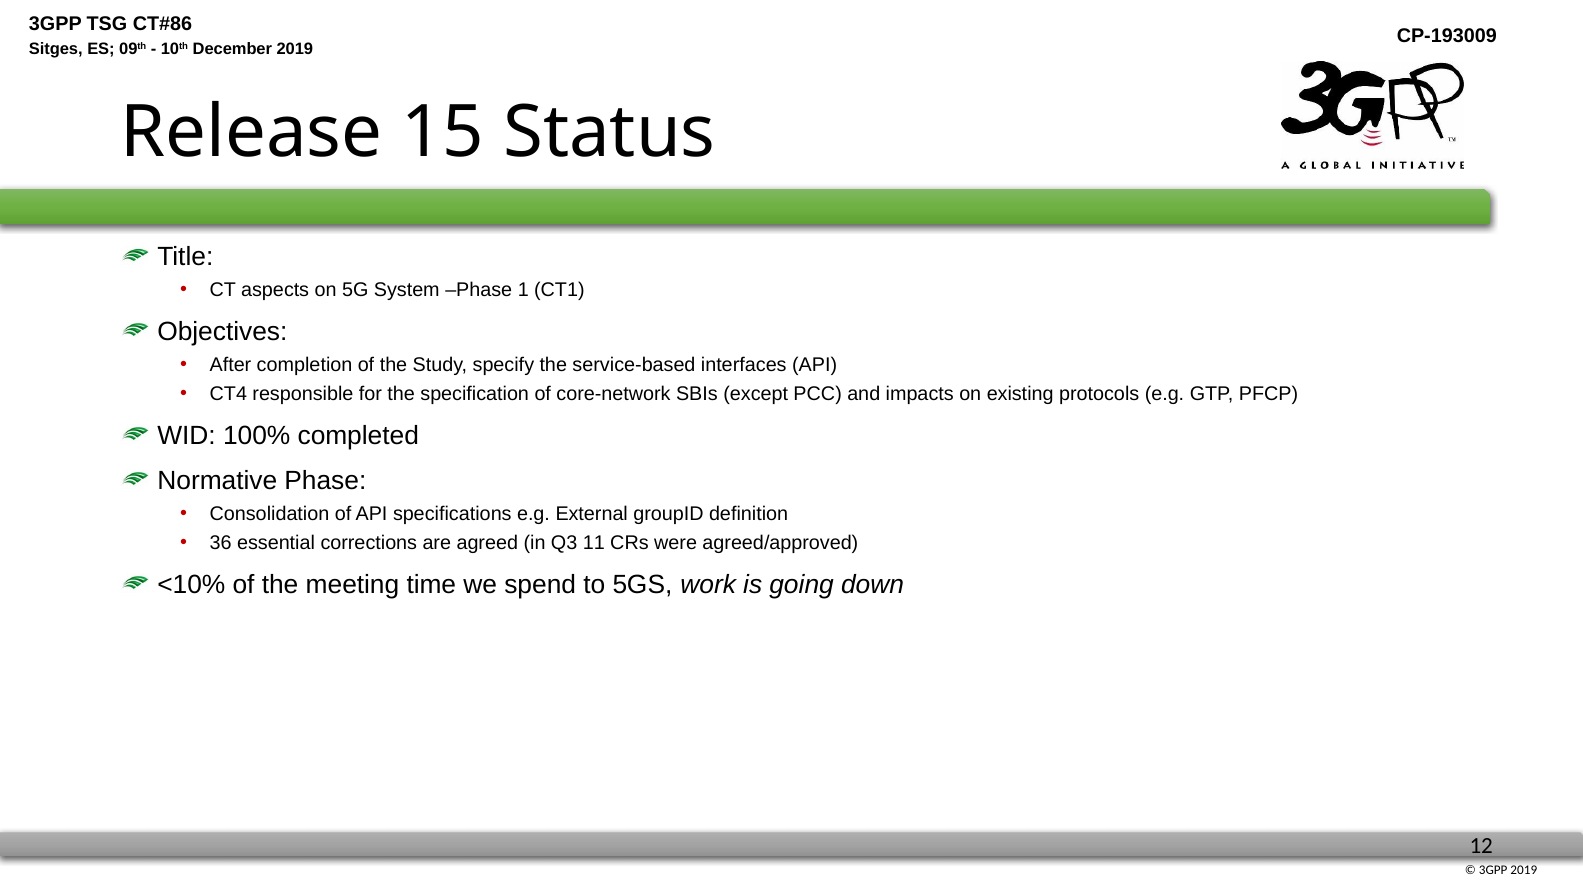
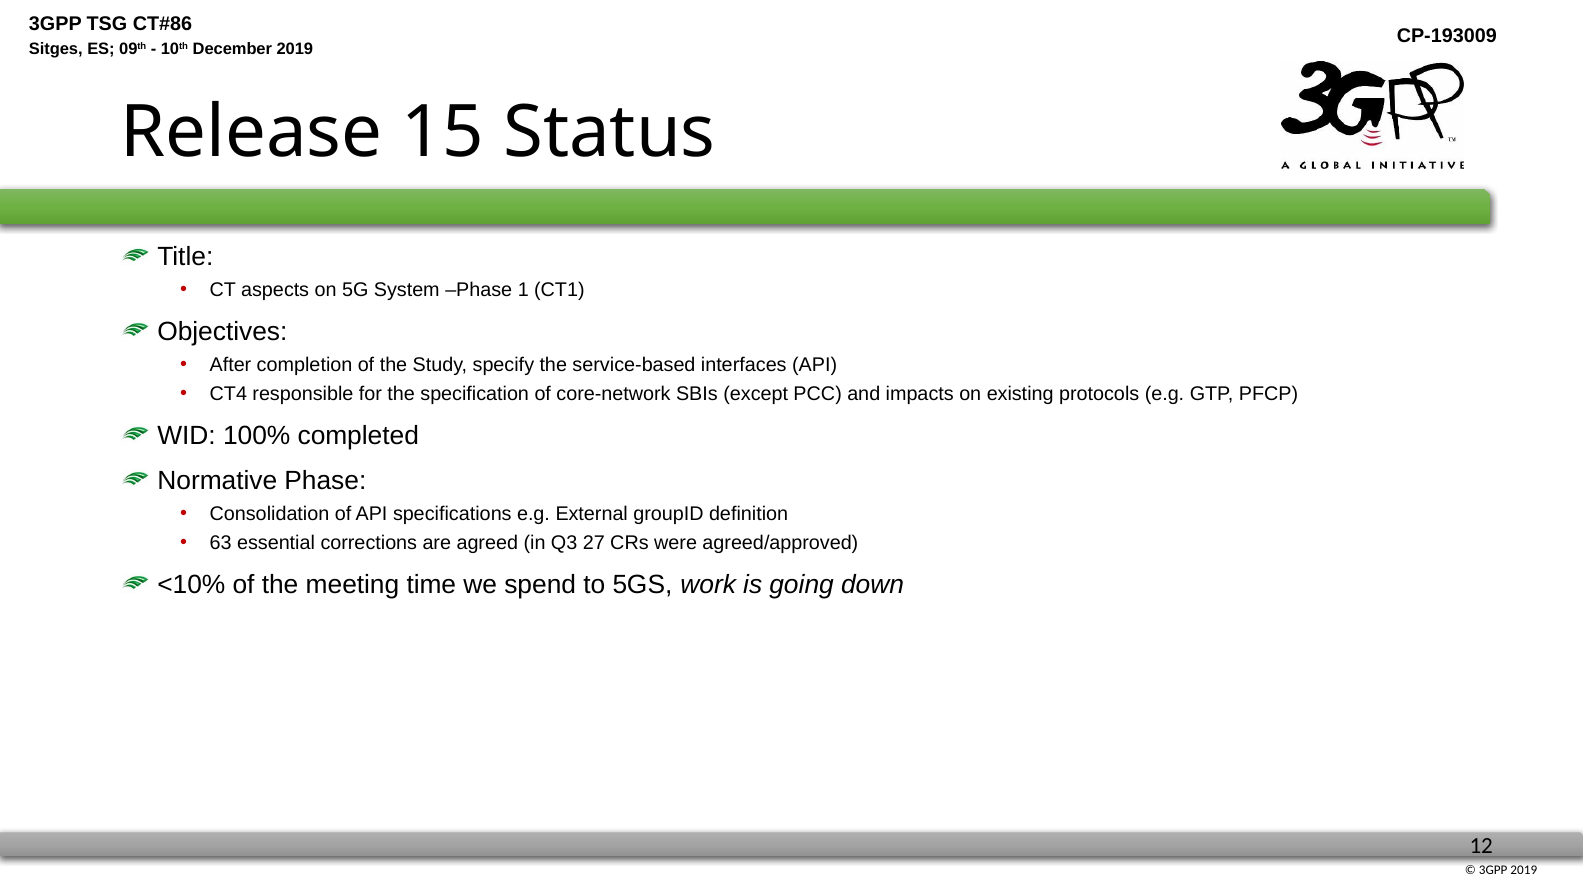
36: 36 -> 63 (221, 543)
11: 11 -> 27 (594, 543)
